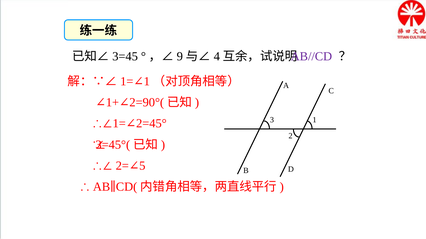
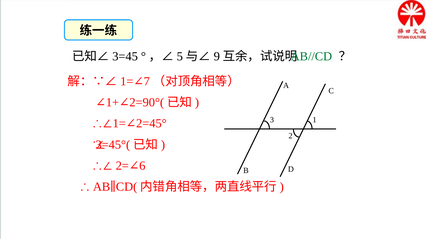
AB//CD colour: purple -> green (311, 57)
9: 9 -> 5 (180, 57)
4: 4 -> 9 (217, 57)
1: 1 -> 7 (147, 82)
5: 5 -> 6 (142, 166)
